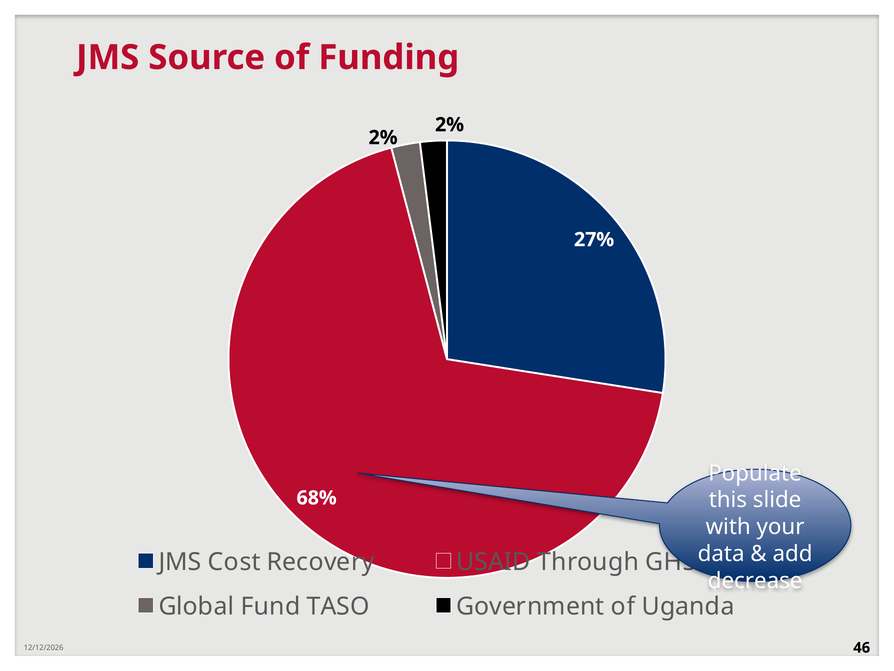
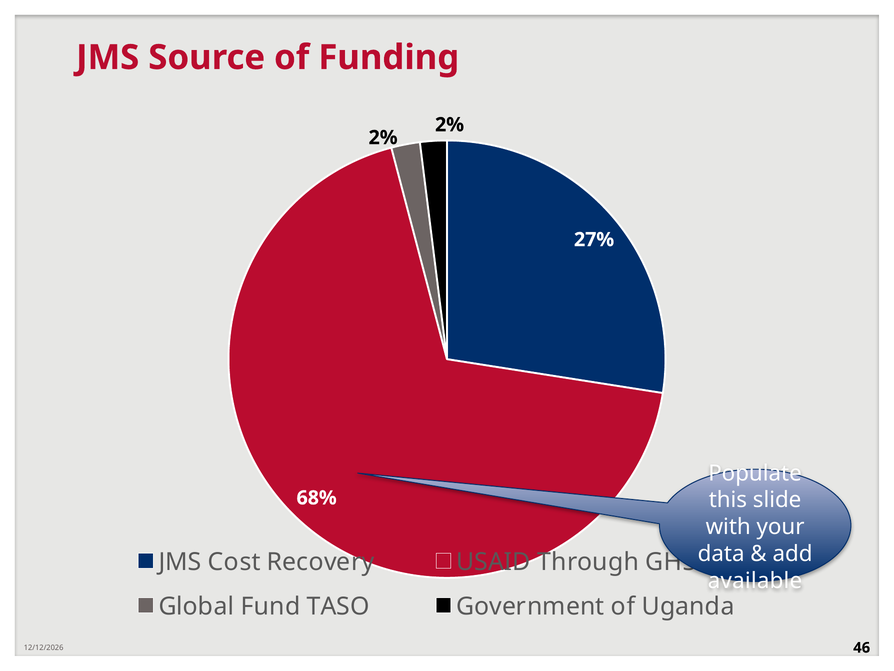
decrease: decrease -> available (755, 580)
